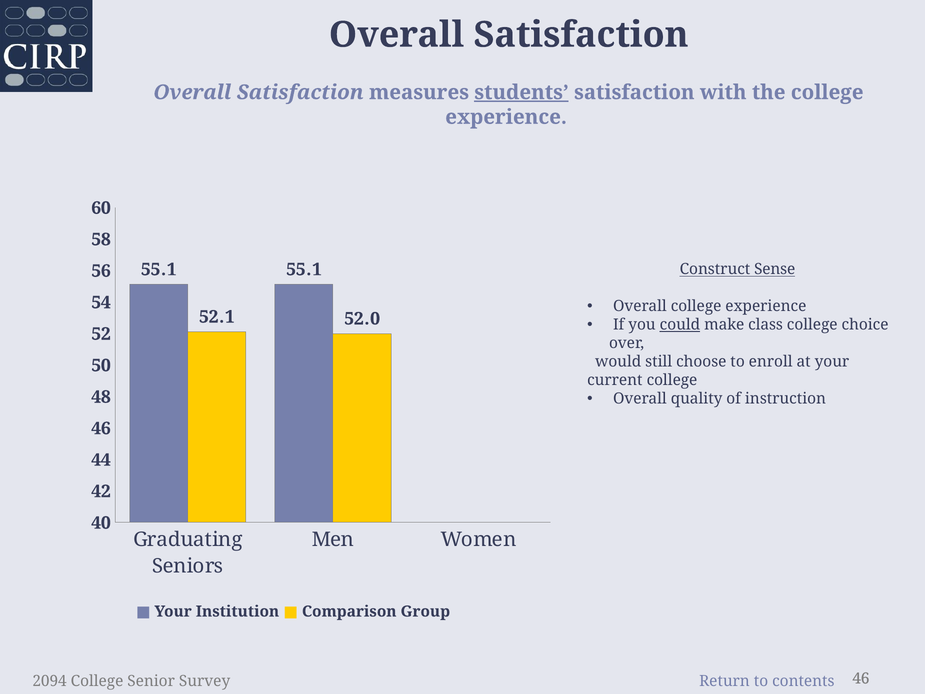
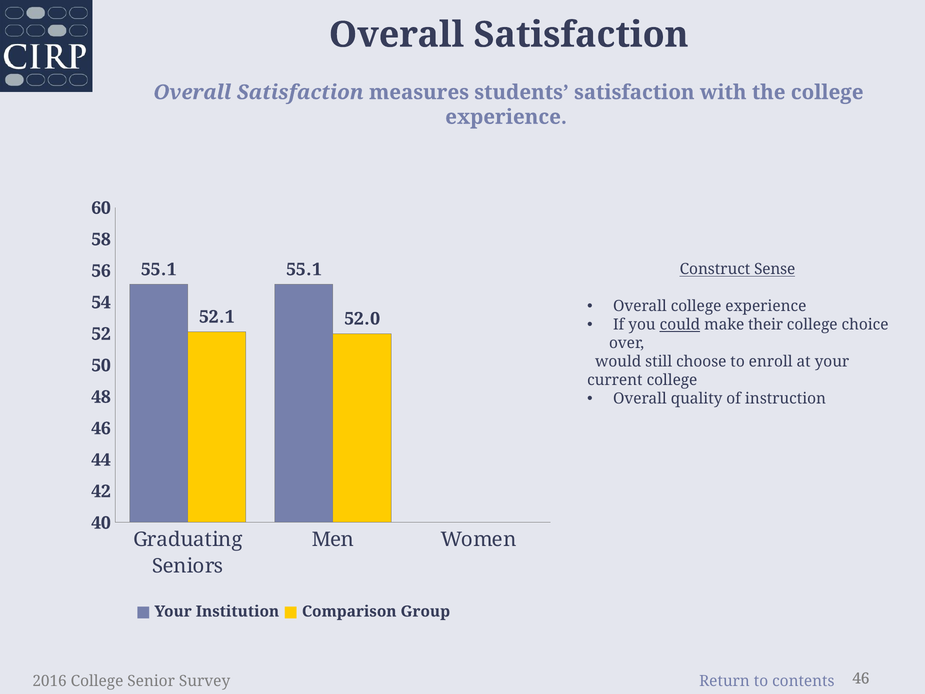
students underline: present -> none (521, 92)
class: class -> their (766, 325)
2094: 2094 -> 2016 (50, 681)
